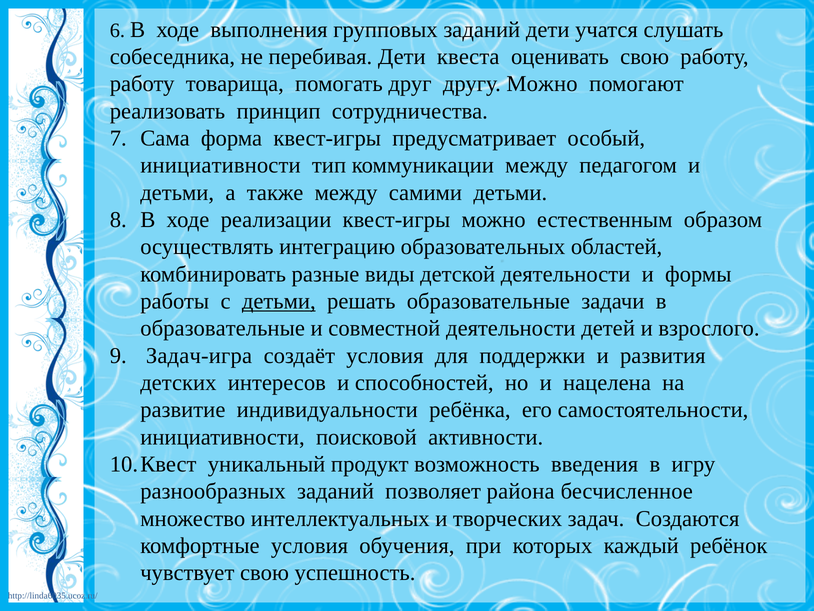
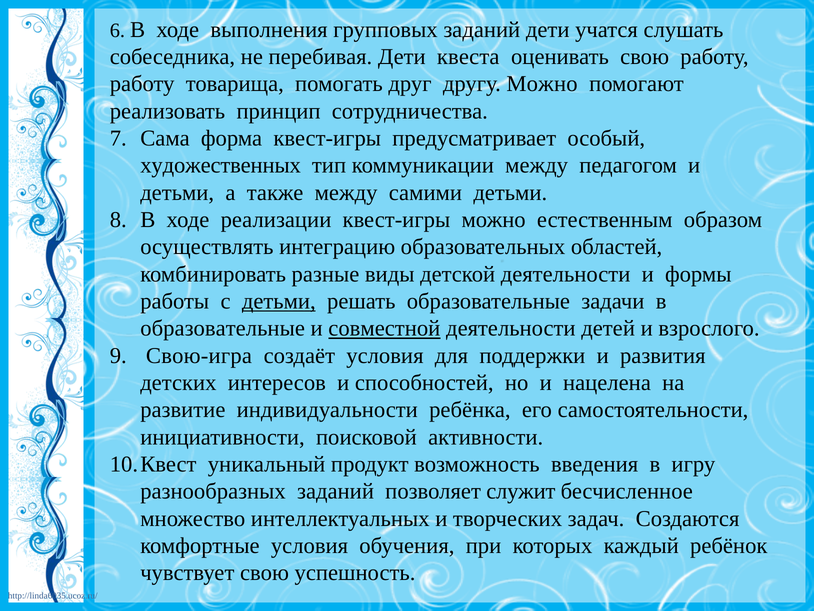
инициативности: инициативности -> художественных (221, 165)
совместной underline: none -> present (384, 328)
Задач-игра: Задач-игра -> Свою-игра (199, 355)
района: района -> служит (521, 491)
